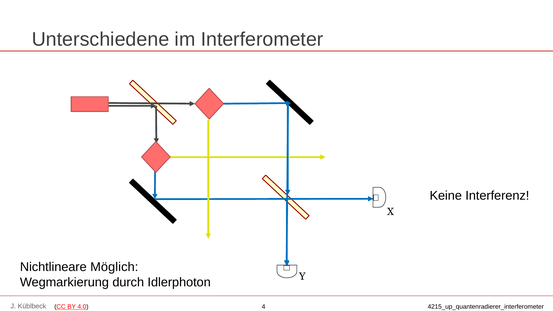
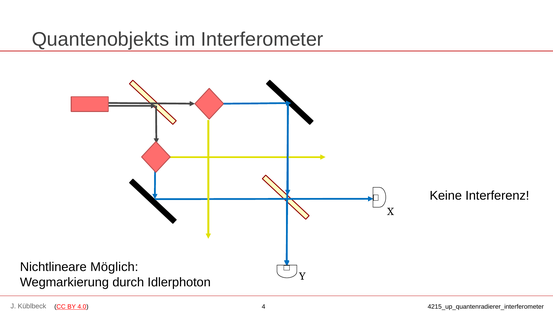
Unterschiedene: Unterschiedene -> Quantenobjekts (100, 39)
